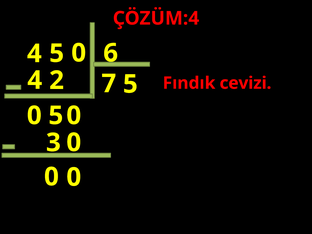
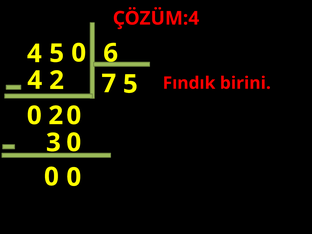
cevizi: cevizi -> birini (245, 83)
0 5: 5 -> 2 (56, 116)
